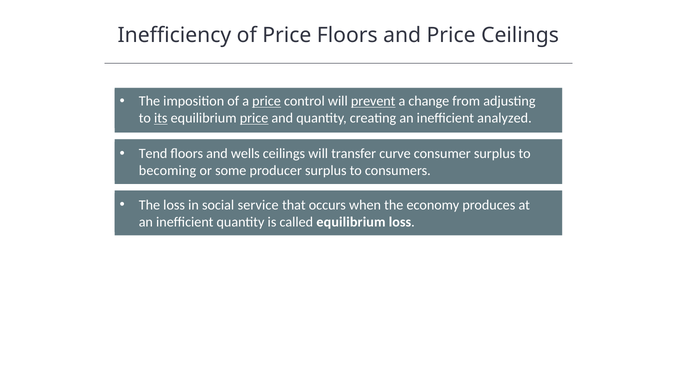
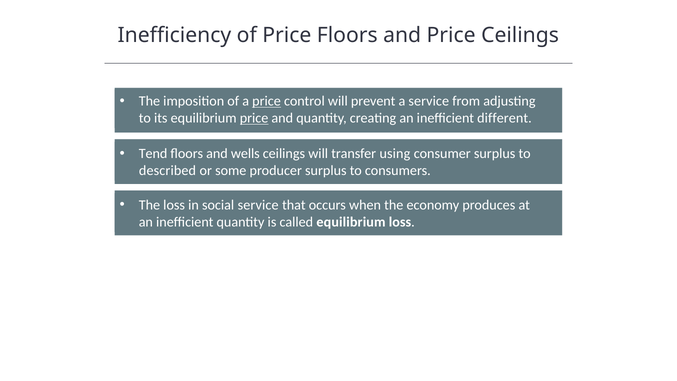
prevent underline: present -> none (373, 101)
a change: change -> service (429, 101)
its underline: present -> none (161, 118)
analyzed: analyzed -> different (504, 118)
curve: curve -> using (395, 154)
becoming: becoming -> described (167, 171)
